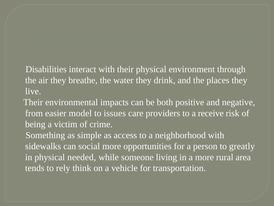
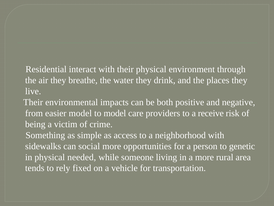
Disabilities: Disabilities -> Residential (46, 69)
to issues: issues -> model (115, 113)
greatly: greatly -> genetic (242, 146)
think: think -> fixed (82, 168)
